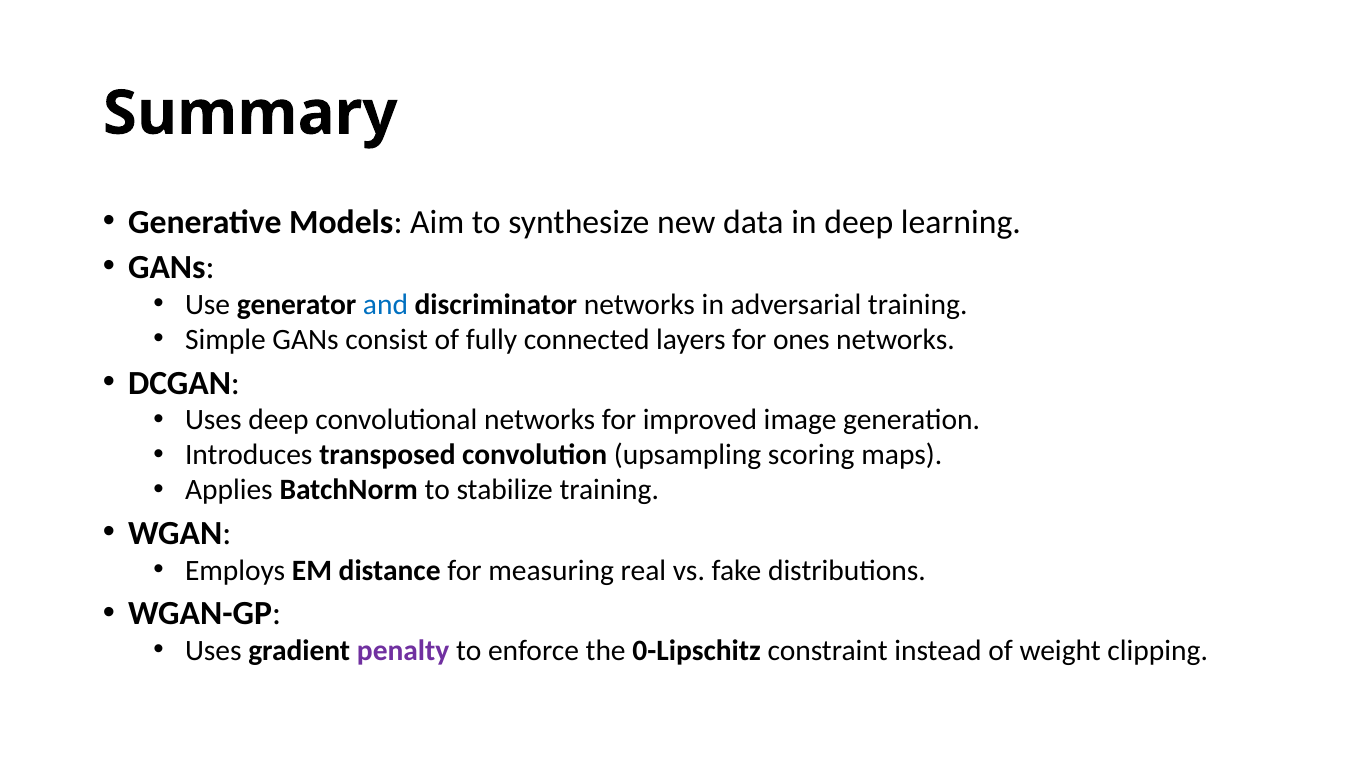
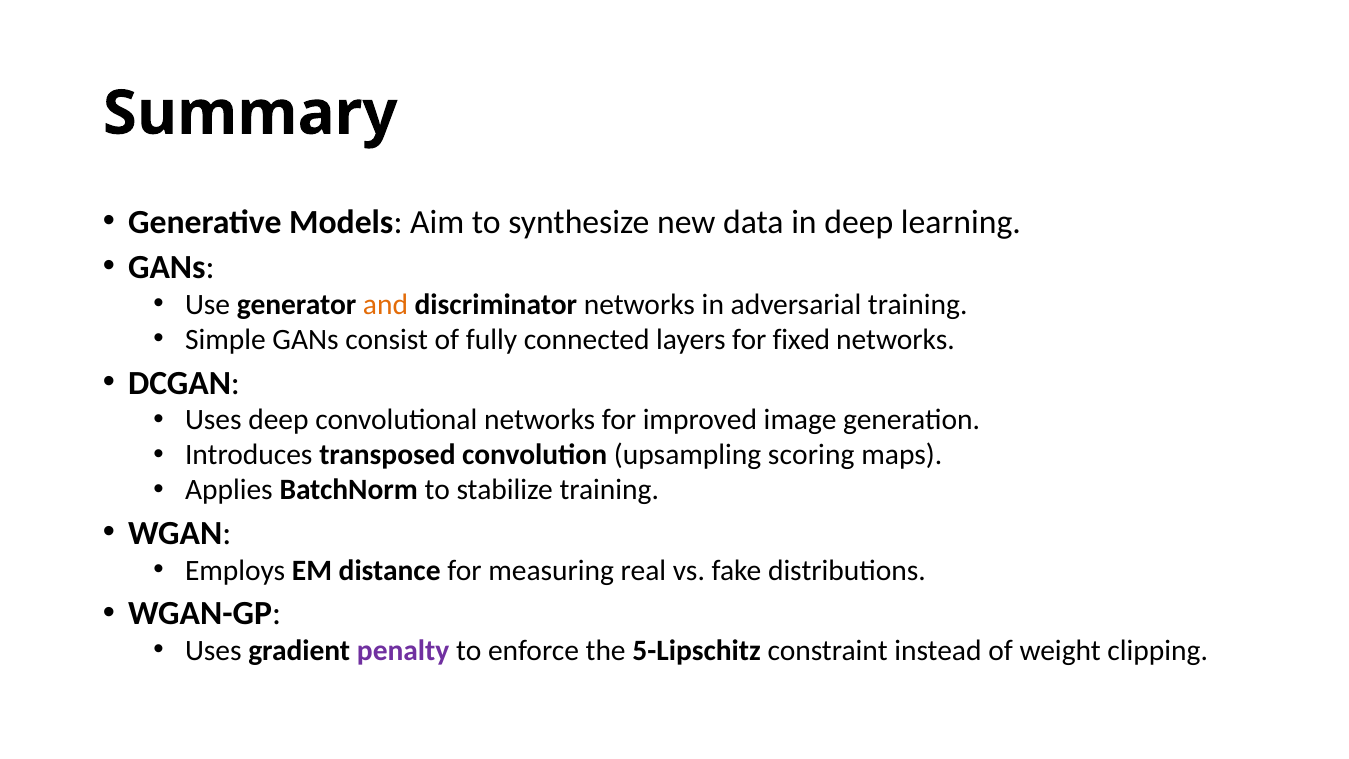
and colour: blue -> orange (386, 305)
ones: ones -> fixed (801, 340)
0-Lipschitz: 0-Lipschitz -> 5-Lipschitz (697, 651)
